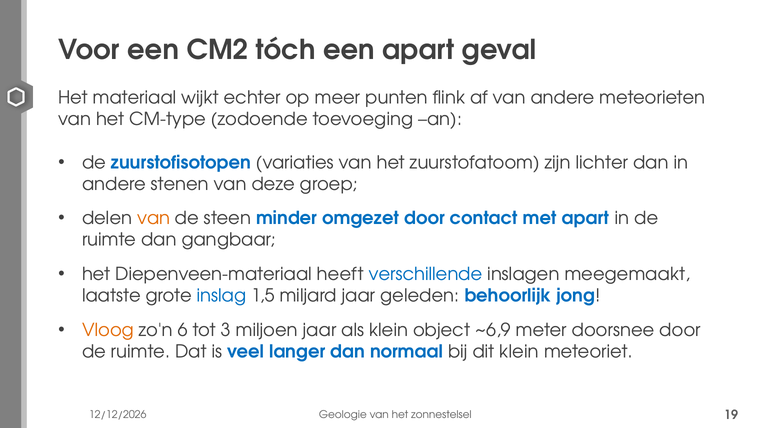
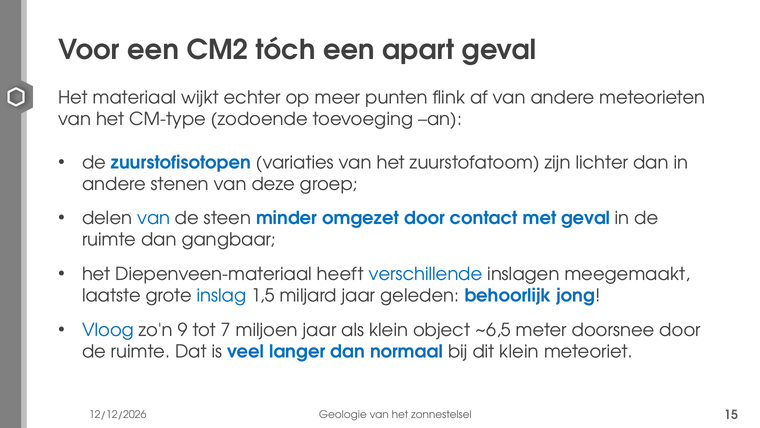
van colour: orange -> blue (154, 218)
met apart: apart -> geval (586, 218)
Vloog colour: orange -> blue (108, 330)
6: 6 -> 9 (183, 330)
3: 3 -> 7 (226, 330)
~6,9: ~6,9 -> ~6,5 (493, 330)
19: 19 -> 15 (731, 415)
